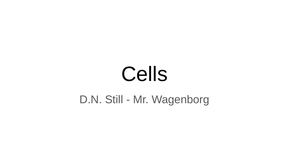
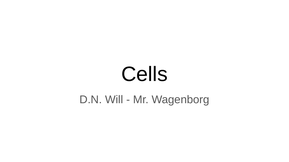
Still: Still -> Will (114, 100)
